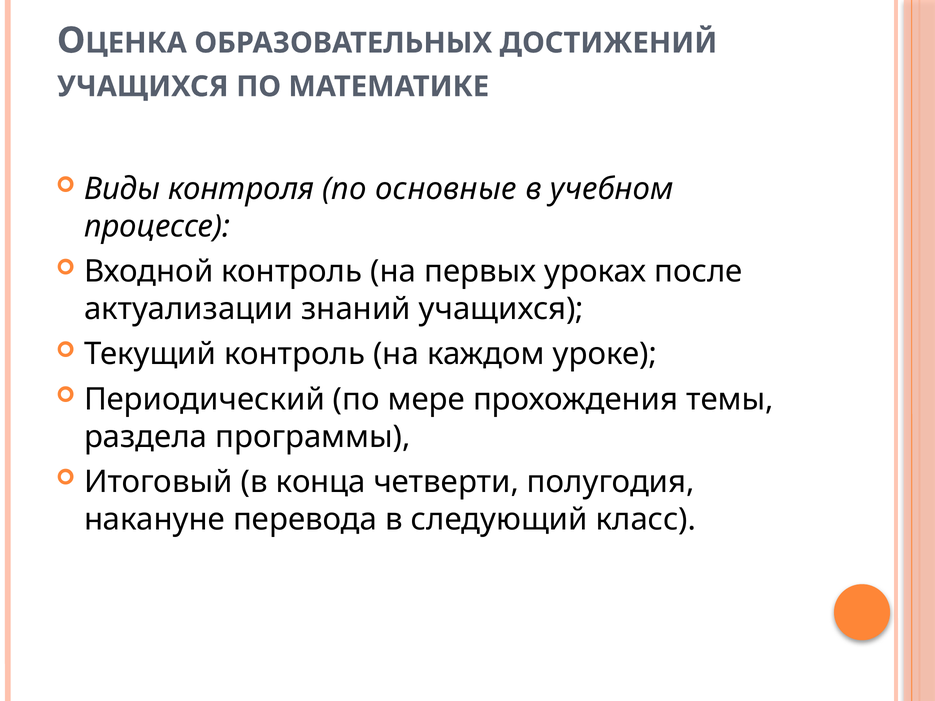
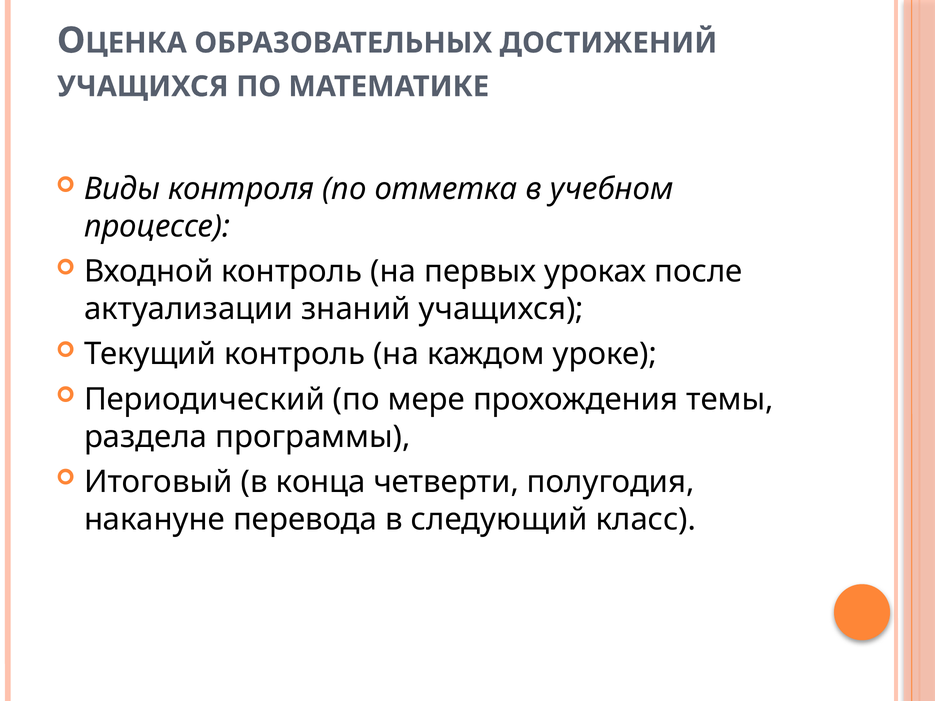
основные: основные -> отметка (446, 189)
